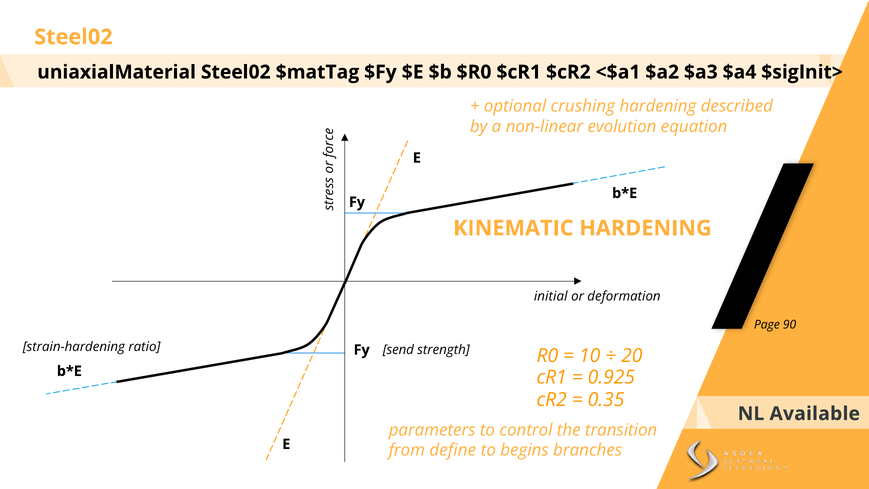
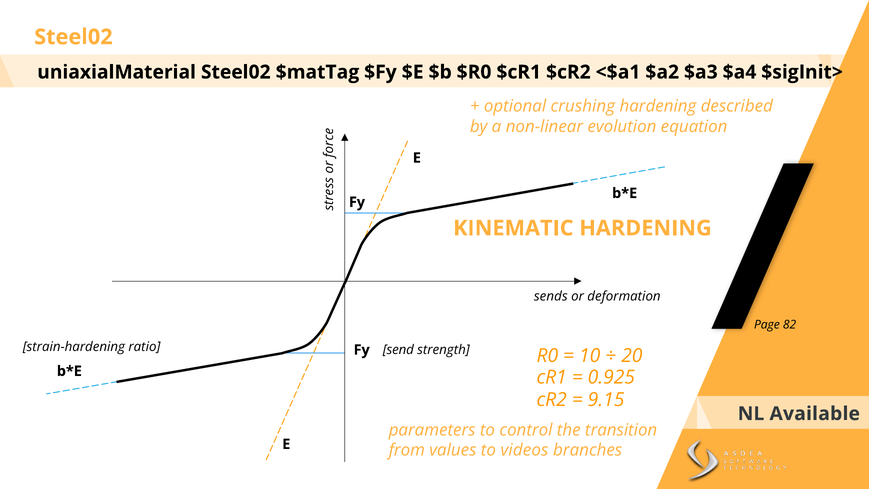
initial: initial -> sends (551, 296)
90: 90 -> 82 (790, 324)
0.35: 0.35 -> 9.15 (606, 400)
define: define -> values (453, 450)
begins: begins -> videos (524, 450)
